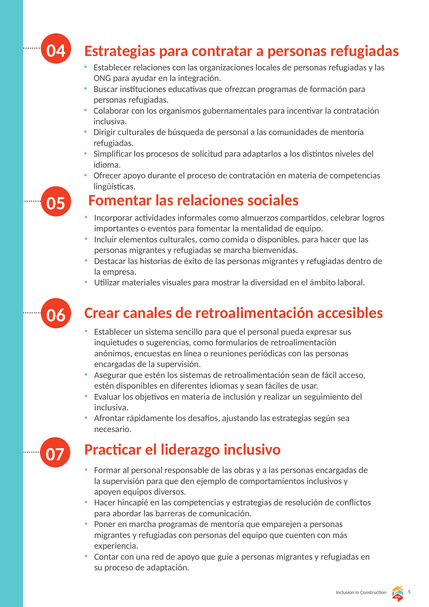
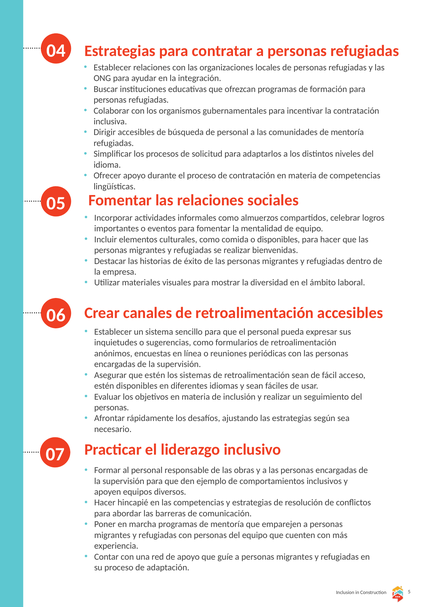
Dirigir culturales: culturales -> accesibles (136, 132)
se marcha: marcha -> realizar (237, 250)
inclusiva: inclusiva -> personas (112, 407)
